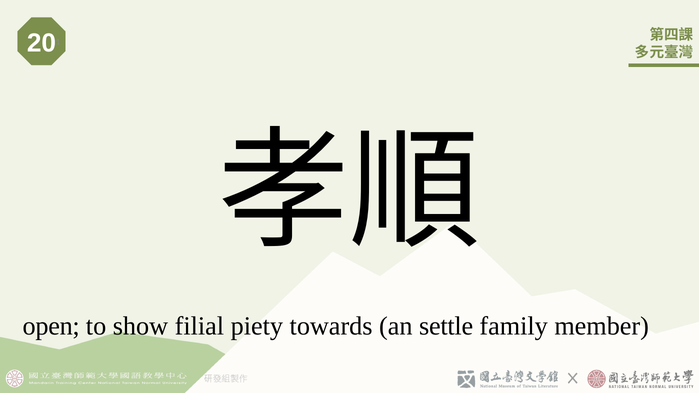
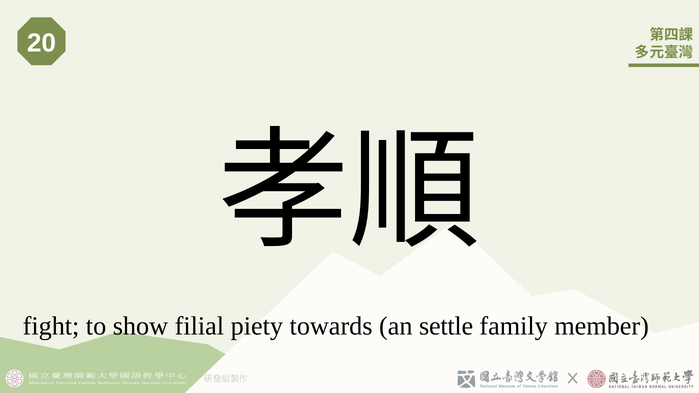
open: open -> fight (51, 326)
